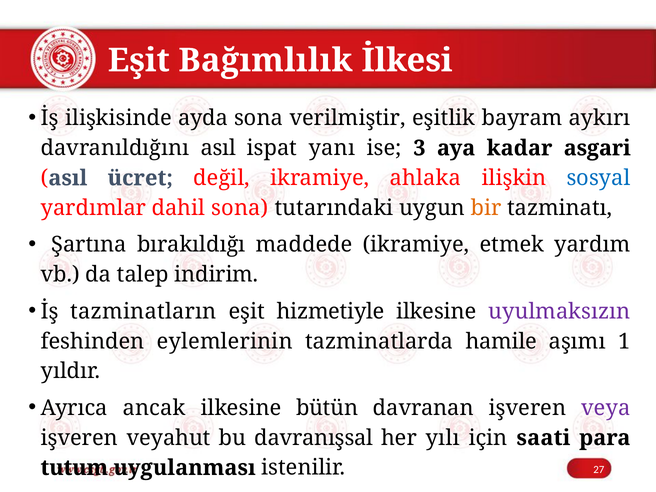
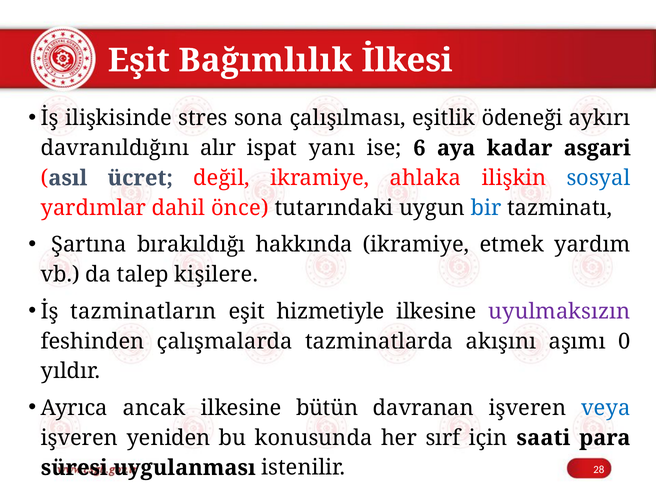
ayda: ayda -> stres (203, 118)
verilmiştir: verilmiştir -> çalışılması (348, 118)
bayram: bayram -> ödeneği (522, 118)
davranıldığını asıl: asıl -> alır (218, 148)
3: 3 -> 6 (419, 148)
dahil sona: sona -> önce (240, 208)
bir colour: orange -> blue (486, 208)
maddede: maddede -> hakkında (304, 245)
indirim: indirim -> kişilere (216, 275)
eylemlerinin: eylemlerinin -> çalışmalarda (225, 341)
hamile: hamile -> akışını (501, 341)
1: 1 -> 0 (624, 341)
veya colour: purple -> blue (606, 408)
veyahut: veyahut -> yeniden (169, 438)
davranışsal: davranışsal -> konusunda (314, 438)
yılı: yılı -> sırf (443, 438)
tutum: tutum -> süresi (74, 468)
27: 27 -> 28 (599, 470)
